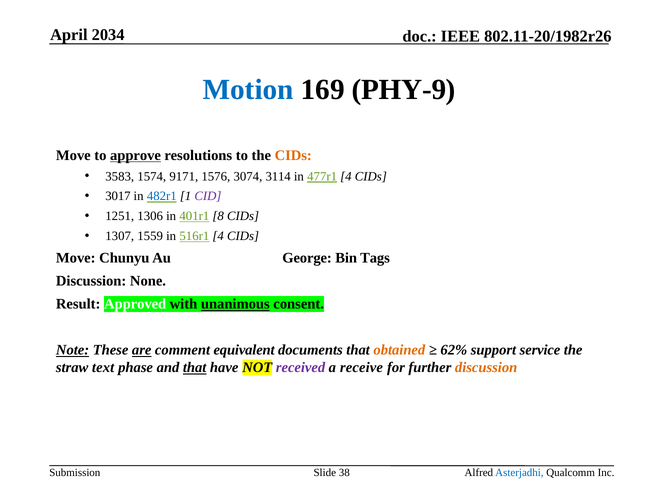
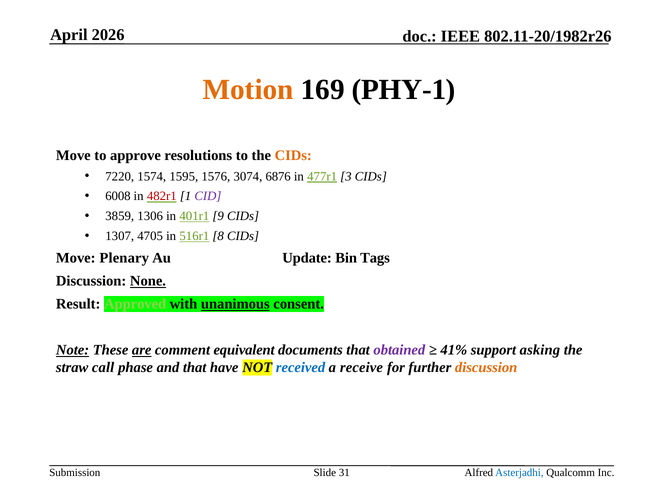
2034: 2034 -> 2026 (108, 35)
Motion colour: blue -> orange (248, 90)
PHY-9: PHY-9 -> PHY-1 (404, 90)
approve underline: present -> none (135, 156)
3583: 3583 -> 7220 (120, 177)
9171: 9171 -> 1595 (184, 177)
3114: 3114 -> 6876 (278, 177)
477r1 4: 4 -> 3 (346, 177)
3017: 3017 -> 6008 (118, 196)
482r1 colour: blue -> red (162, 196)
1251: 1251 -> 3859 (120, 216)
8: 8 -> 9 (218, 216)
1559: 1559 -> 4705 (150, 236)
516r1 4: 4 -> 8 (218, 236)
Chunyu: Chunyu -> Plenary (124, 258)
George: George -> Update (307, 258)
None underline: none -> present (148, 281)
Approved colour: white -> light green (135, 304)
obtained colour: orange -> purple (399, 350)
62%: 62% -> 41% (454, 350)
service: service -> asking (540, 350)
text: text -> call (103, 368)
that underline: present -> none (195, 368)
received colour: purple -> blue (301, 368)
38: 38 -> 31 (344, 473)
